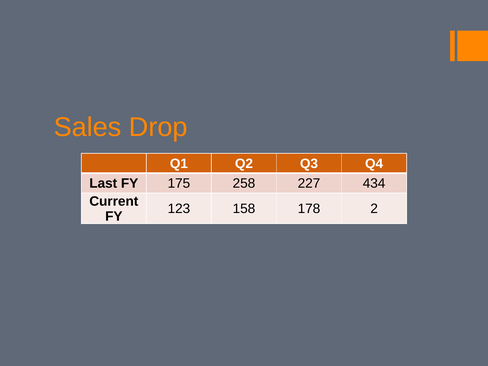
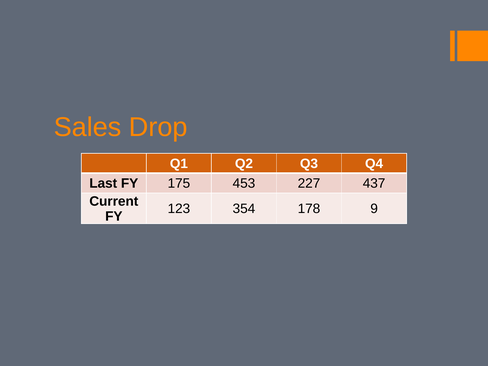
258: 258 -> 453 (244, 183)
434: 434 -> 437 (374, 183)
158: 158 -> 354 (244, 209)
2: 2 -> 9 (374, 209)
